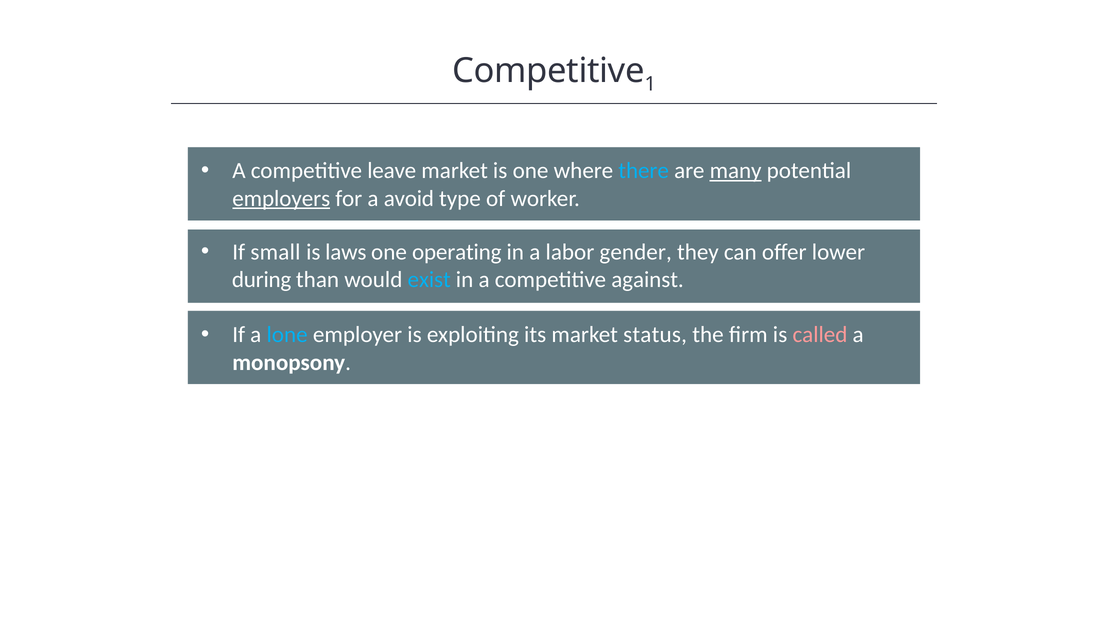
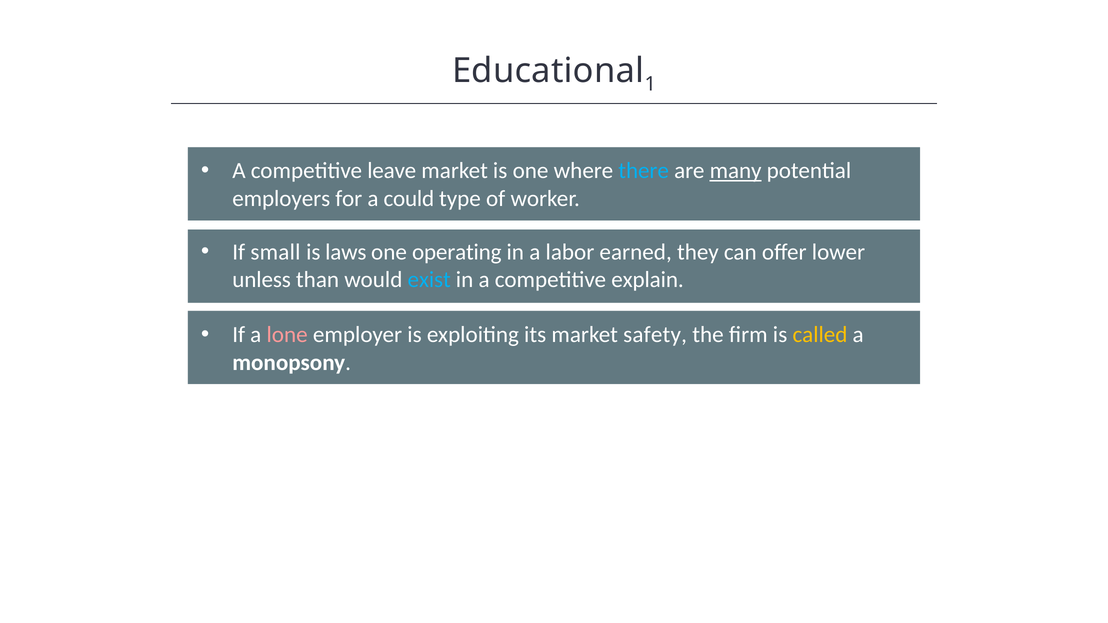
Competitive: Competitive -> Educational (548, 71)
employers underline: present -> none (281, 199)
avoid: avoid -> could (409, 199)
gender: gender -> earned (636, 252)
during: during -> unless (262, 280)
against: against -> explain (648, 280)
lone colour: light blue -> pink (287, 335)
status: status -> safety (655, 335)
called colour: pink -> yellow (820, 335)
